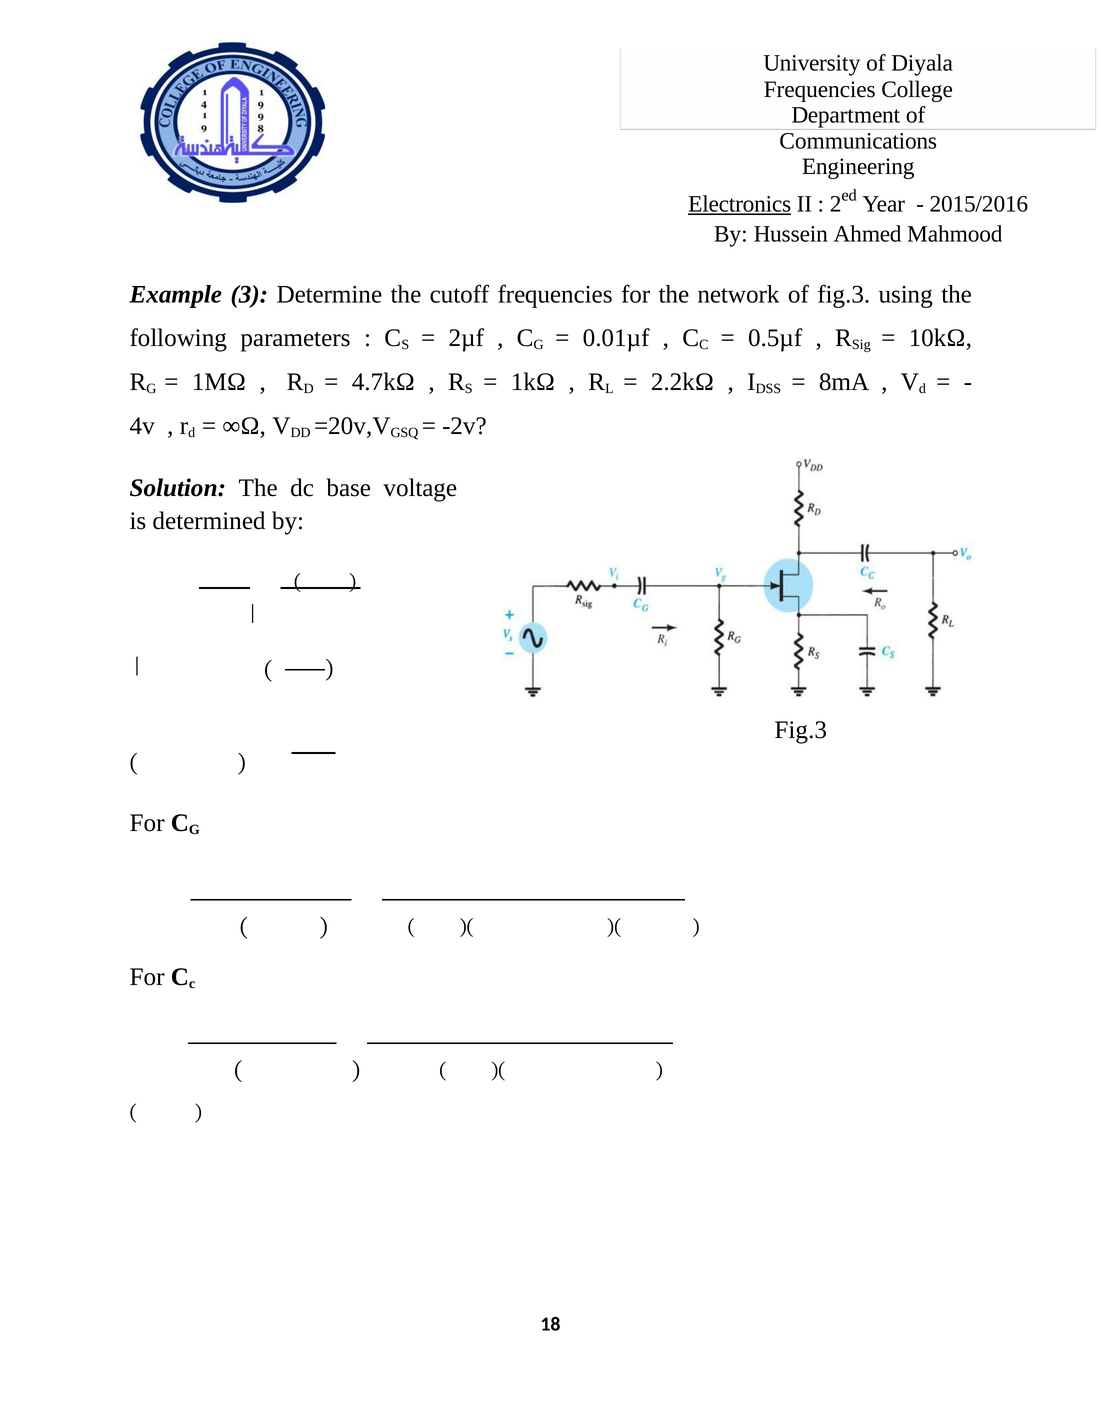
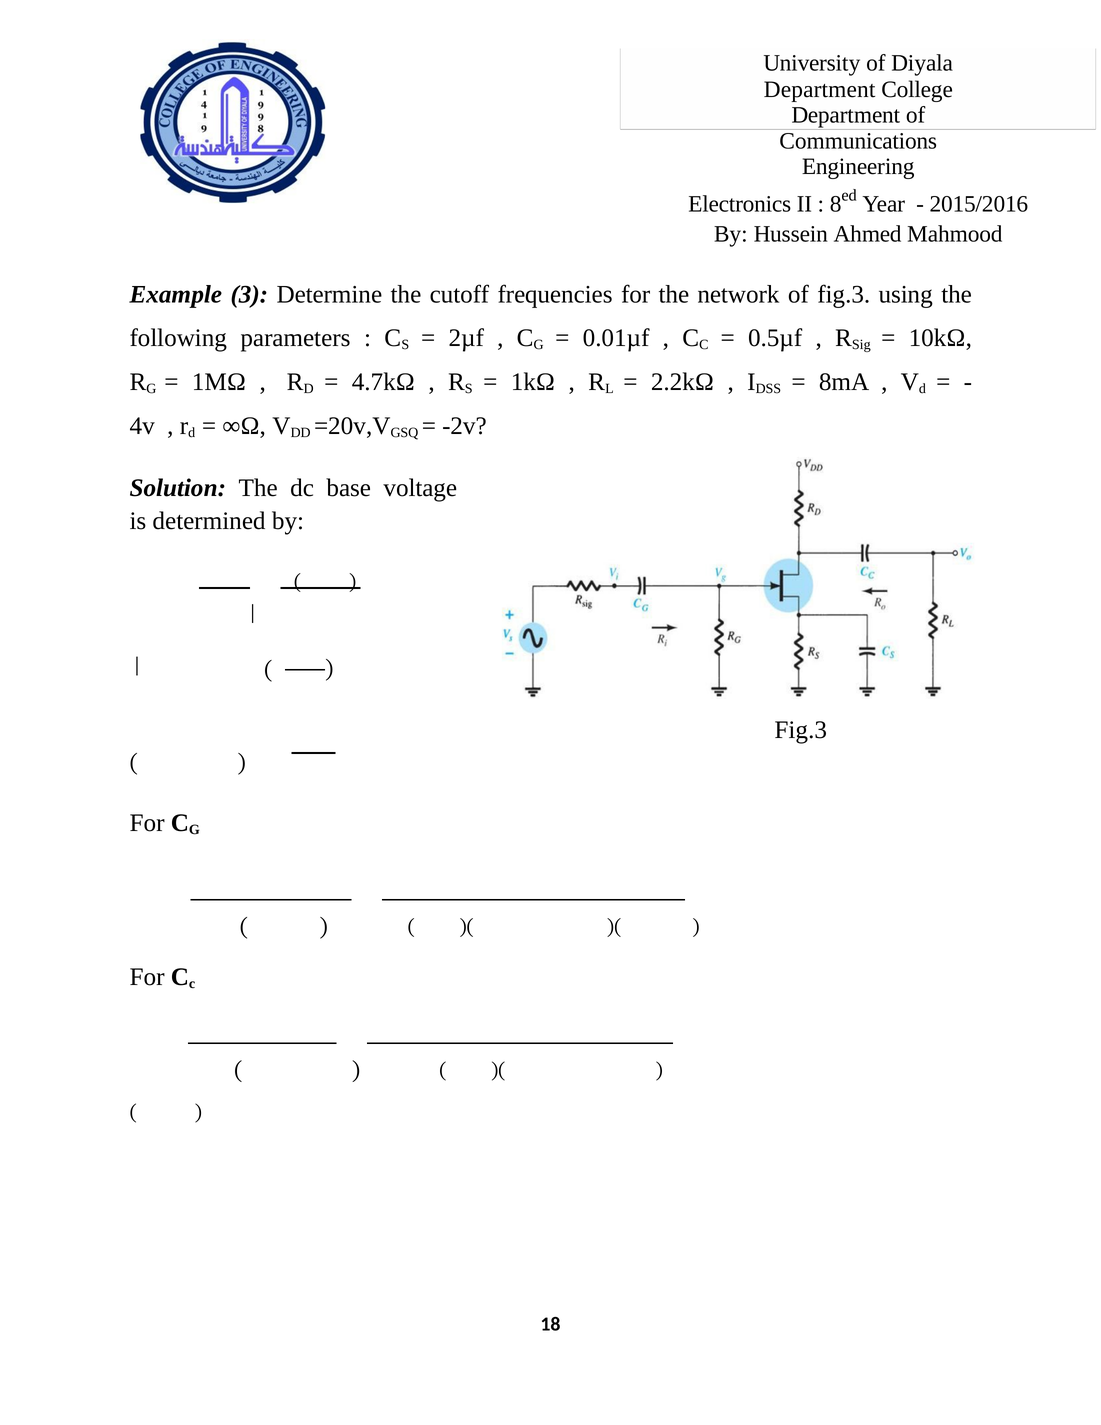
Frequencies: Frequencies -> Department (820, 90)
Electronics underline: present -> none (740, 204)
2: 2 -> 8 (836, 204)
